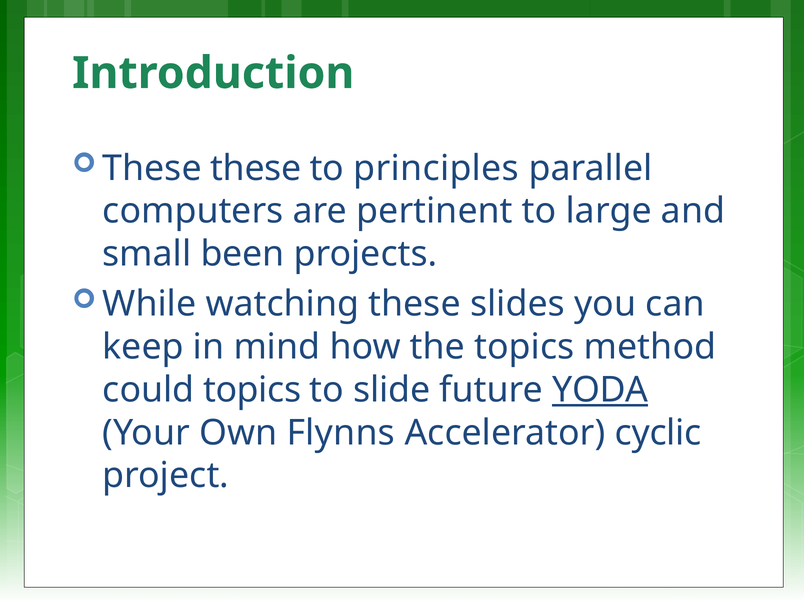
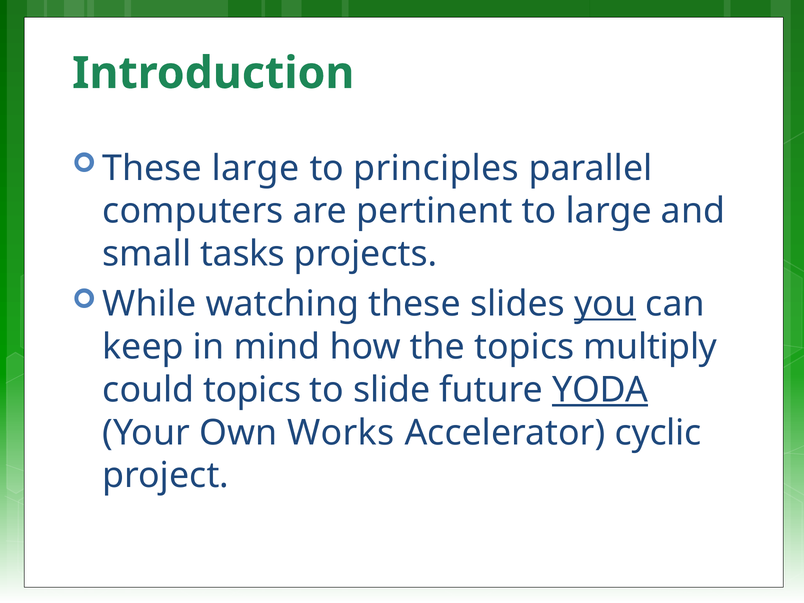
These these: these -> large (255, 168)
been: been -> tasks (243, 254)
you underline: none -> present (605, 304)
method: method -> multiply (650, 347)
Flynns: Flynns -> Works (341, 433)
